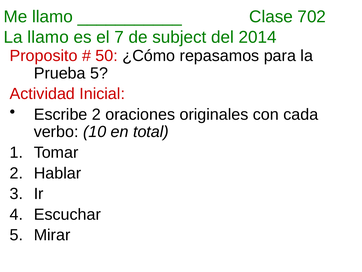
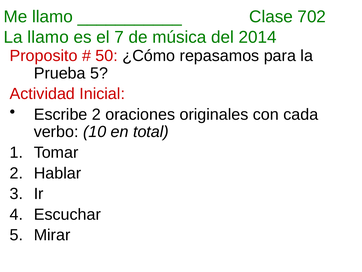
subject: subject -> música (179, 37)
